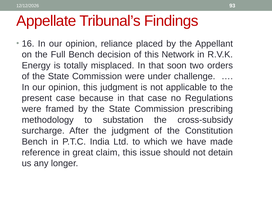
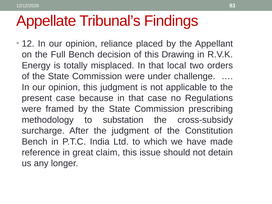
16: 16 -> 12 (28, 44)
Network: Network -> Drawing (178, 55)
soon: soon -> local (177, 65)
